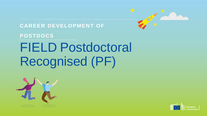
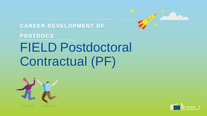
Recognised: Recognised -> Contractual (54, 62)
